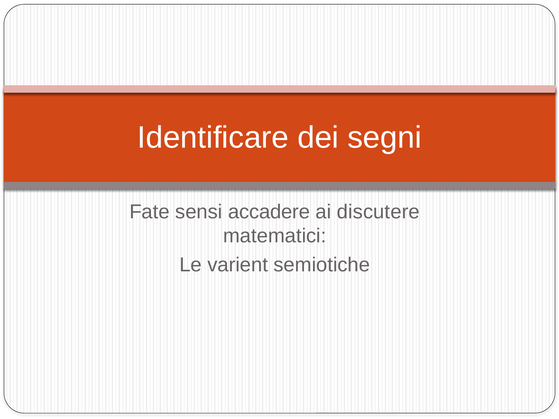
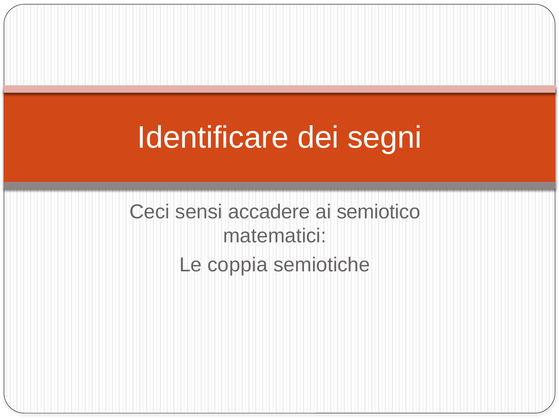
Fate: Fate -> Ceci (150, 212)
discutere: discutere -> semiotico (379, 212)
varient: varient -> coppia (238, 265)
